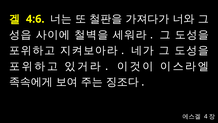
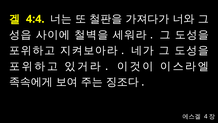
4:6: 4:6 -> 4:4 (35, 19)
